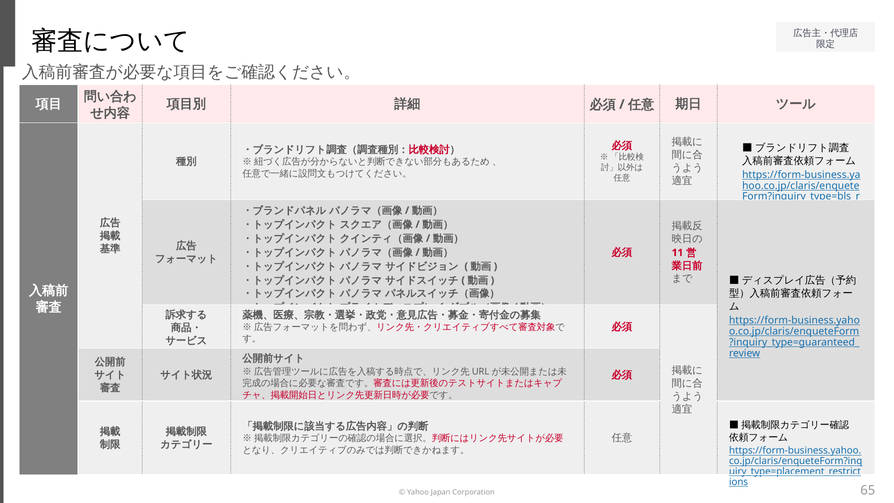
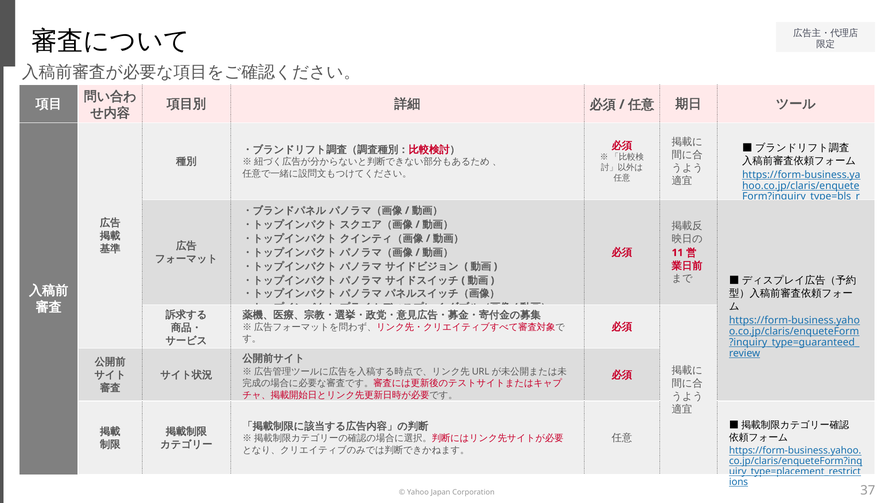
65: 65 -> 37 (868, 491)
